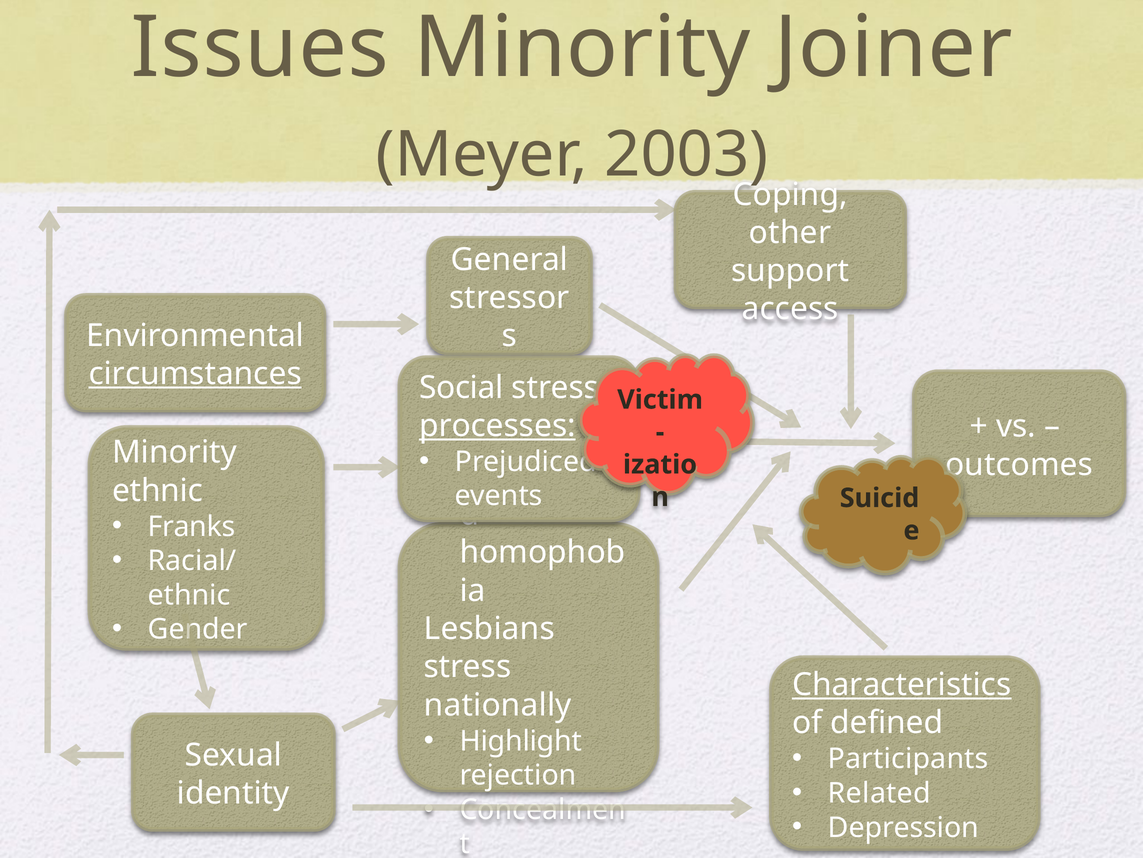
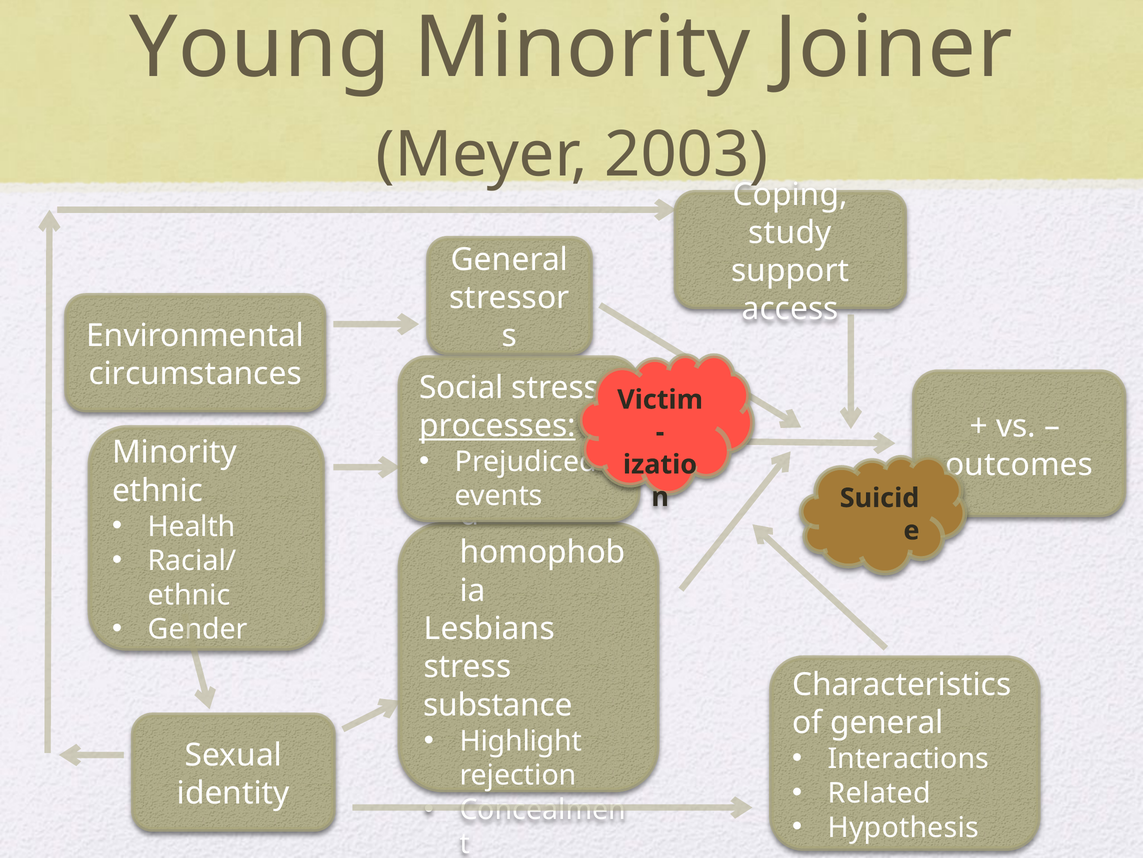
Issues: Issues -> Young (260, 48)
other: other -> study (790, 232)
circumstances underline: present -> none (195, 374)
Franks: Franks -> Health (192, 526)
Characteristics underline: present -> none (902, 684)
nationally: nationally -> substance (498, 704)
of defined: defined -> general (887, 722)
Participants: Participants -> Interactions (908, 758)
Depression: Depression -> Hypothesis (903, 827)
